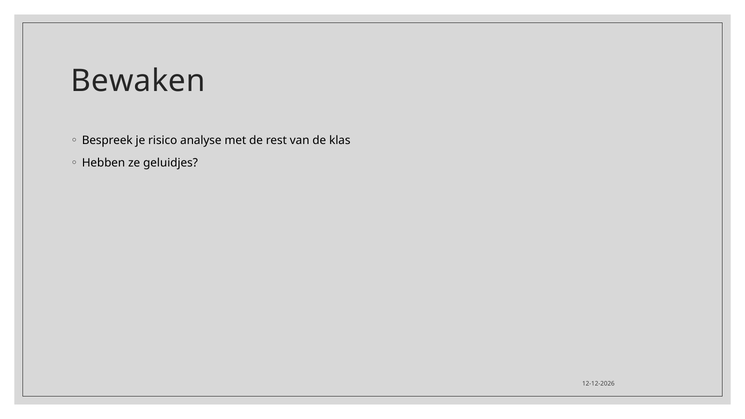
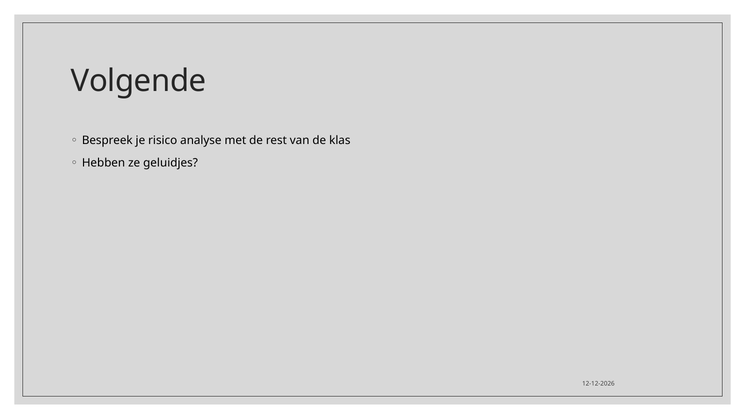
Bewaken: Bewaken -> Volgende (138, 81)
